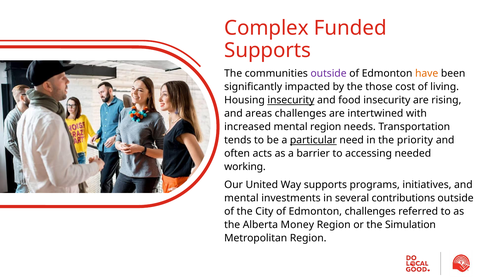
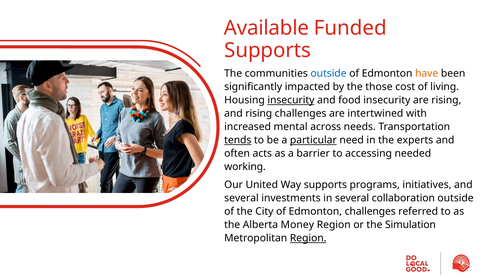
Complex: Complex -> Available (266, 28)
outside colour: purple -> blue (329, 74)
and areas: areas -> rising (259, 114)
mental region: region -> across (326, 127)
tends underline: none -> present (238, 140)
priority: priority -> experts (415, 140)
mental: mental -> several (241, 198)
contributions: contributions -> collaboration (403, 198)
Region underline: none -> present (308, 238)
